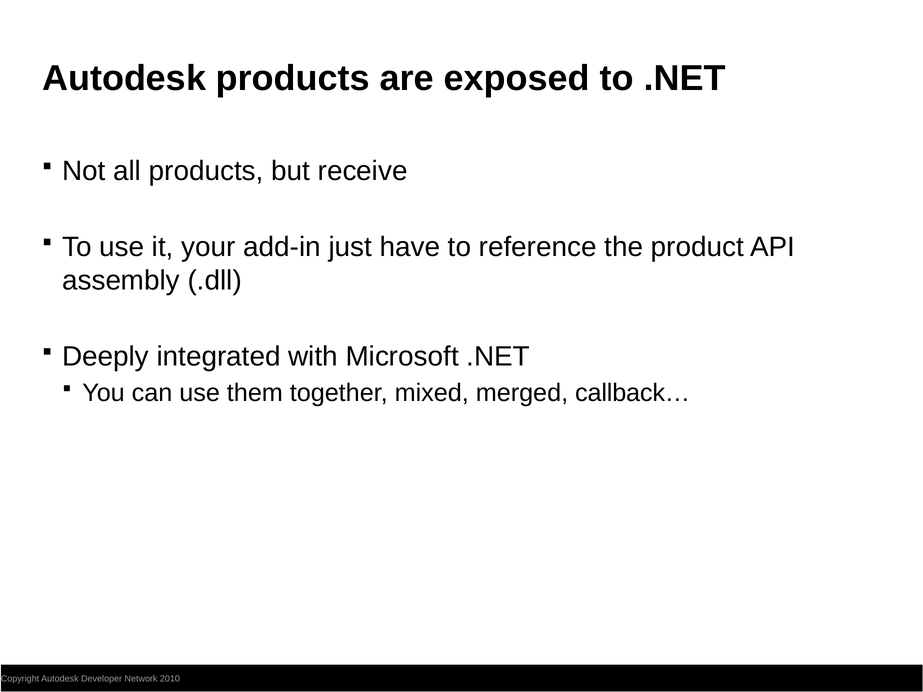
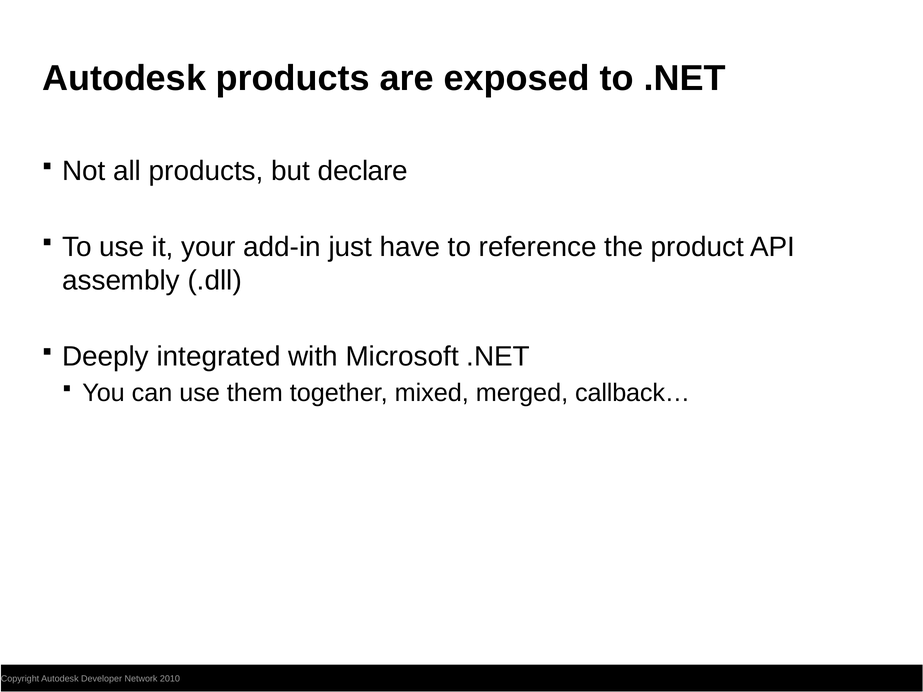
receive: receive -> declare (363, 171)
